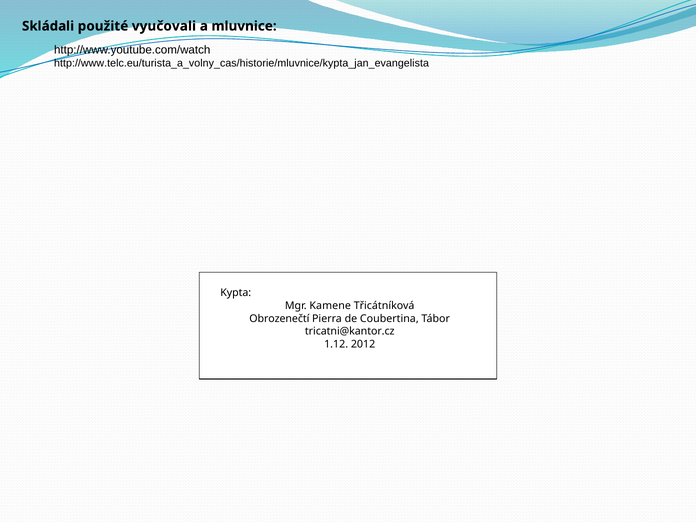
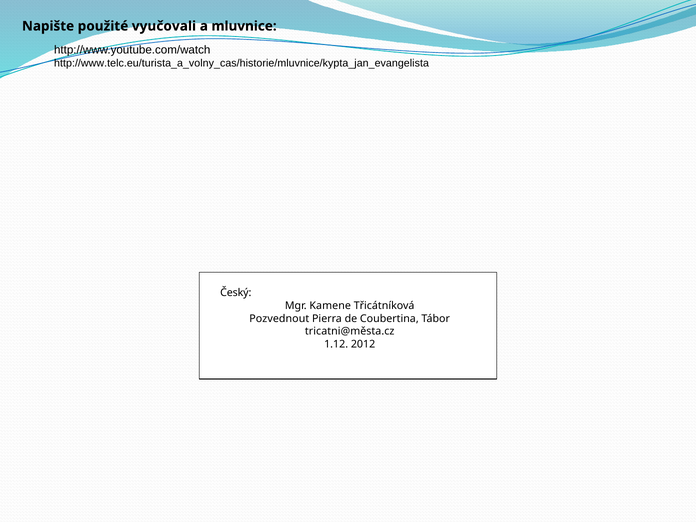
Skládali: Skládali -> Napište (48, 26)
Kypta: Kypta -> Český (236, 293)
Obrozenečtí: Obrozenečtí -> Pozvednout (279, 319)
tricatni@kantor.cz: tricatni@kantor.cz -> tricatni@města.cz (350, 331)
